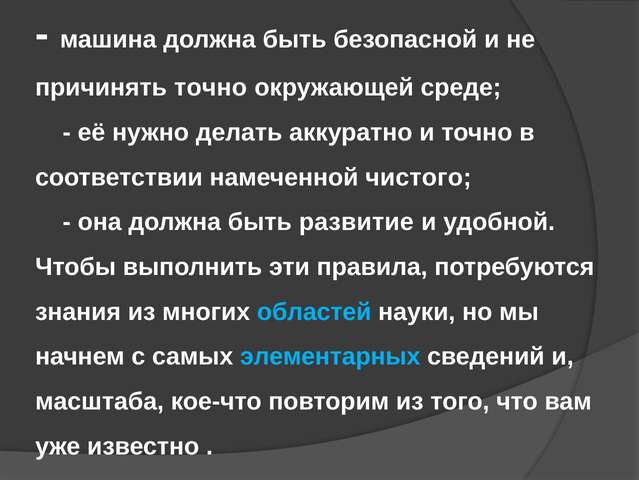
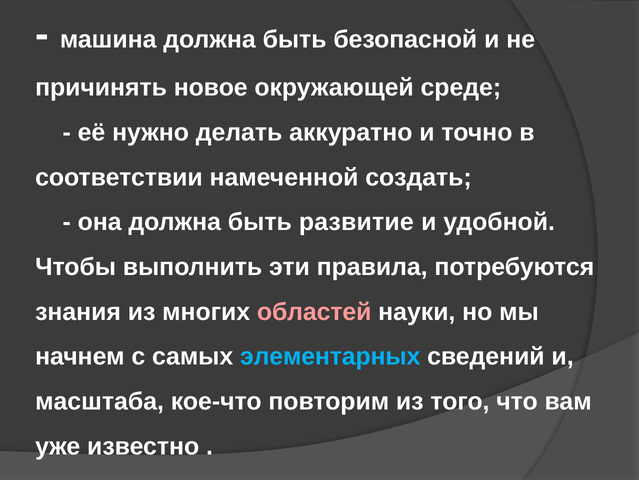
причинять точно: точно -> новое (211, 88)
чистого: чистого -> создать (418, 177)
областей colour: light blue -> pink (314, 311)
